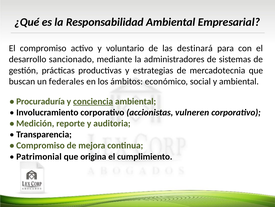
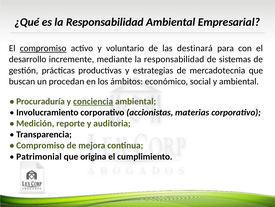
compromiso underline: none -> present (43, 48)
sancionado: sancionado -> incremente (72, 59)
mediante la administradores: administradores -> responsabilidad (174, 59)
federales: federales -> procedan (67, 81)
vulneren: vulneren -> materias (192, 112)
